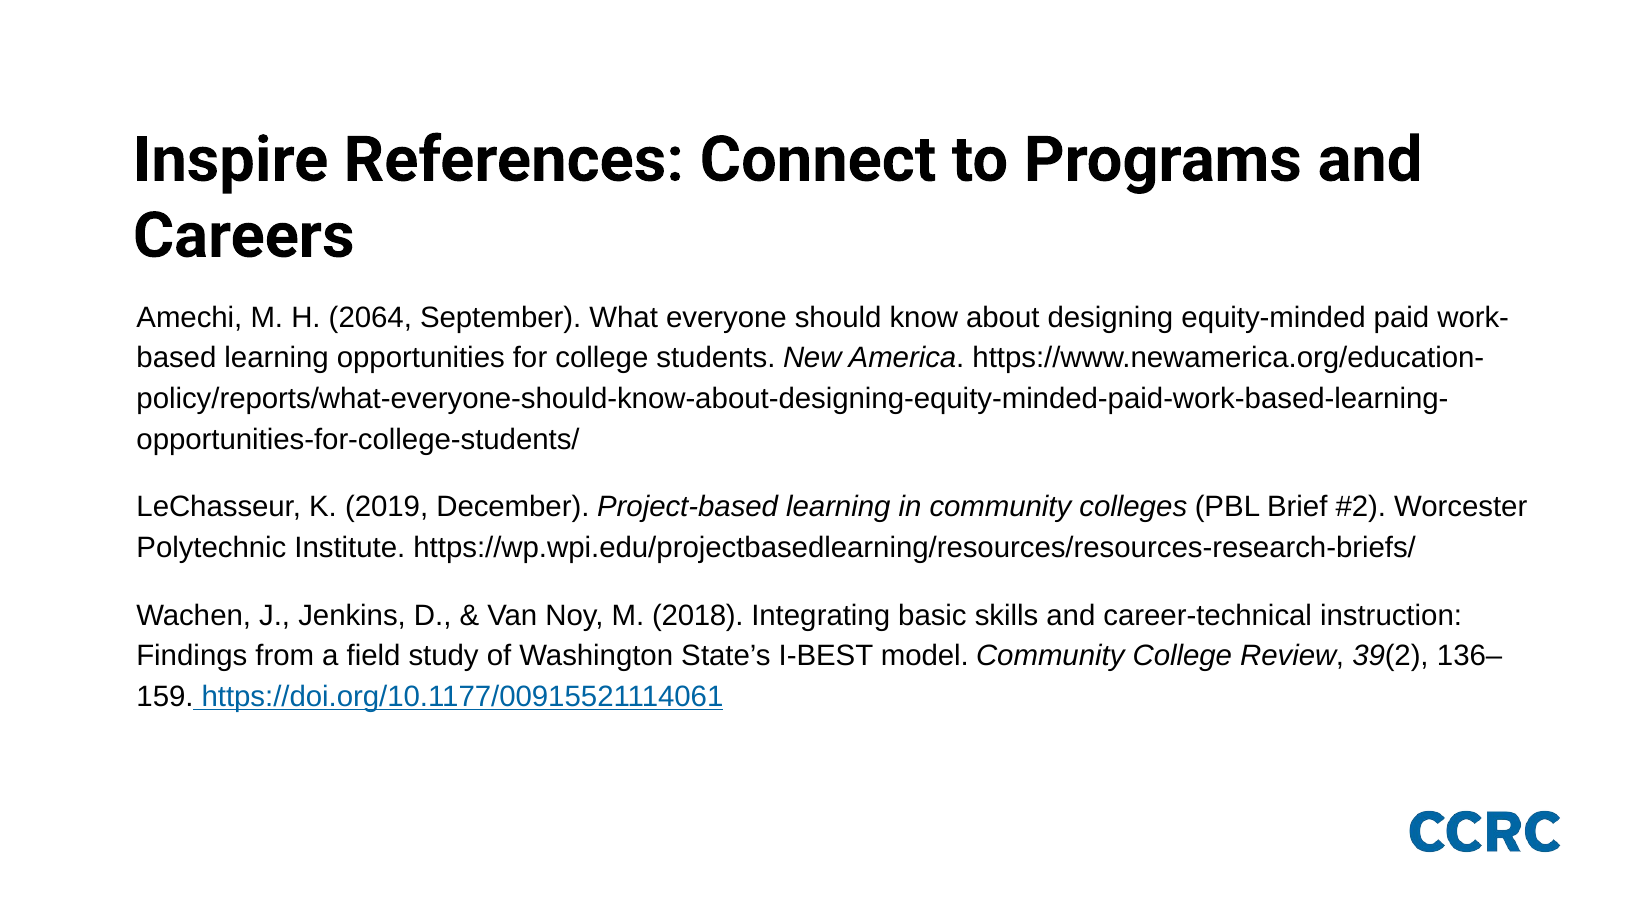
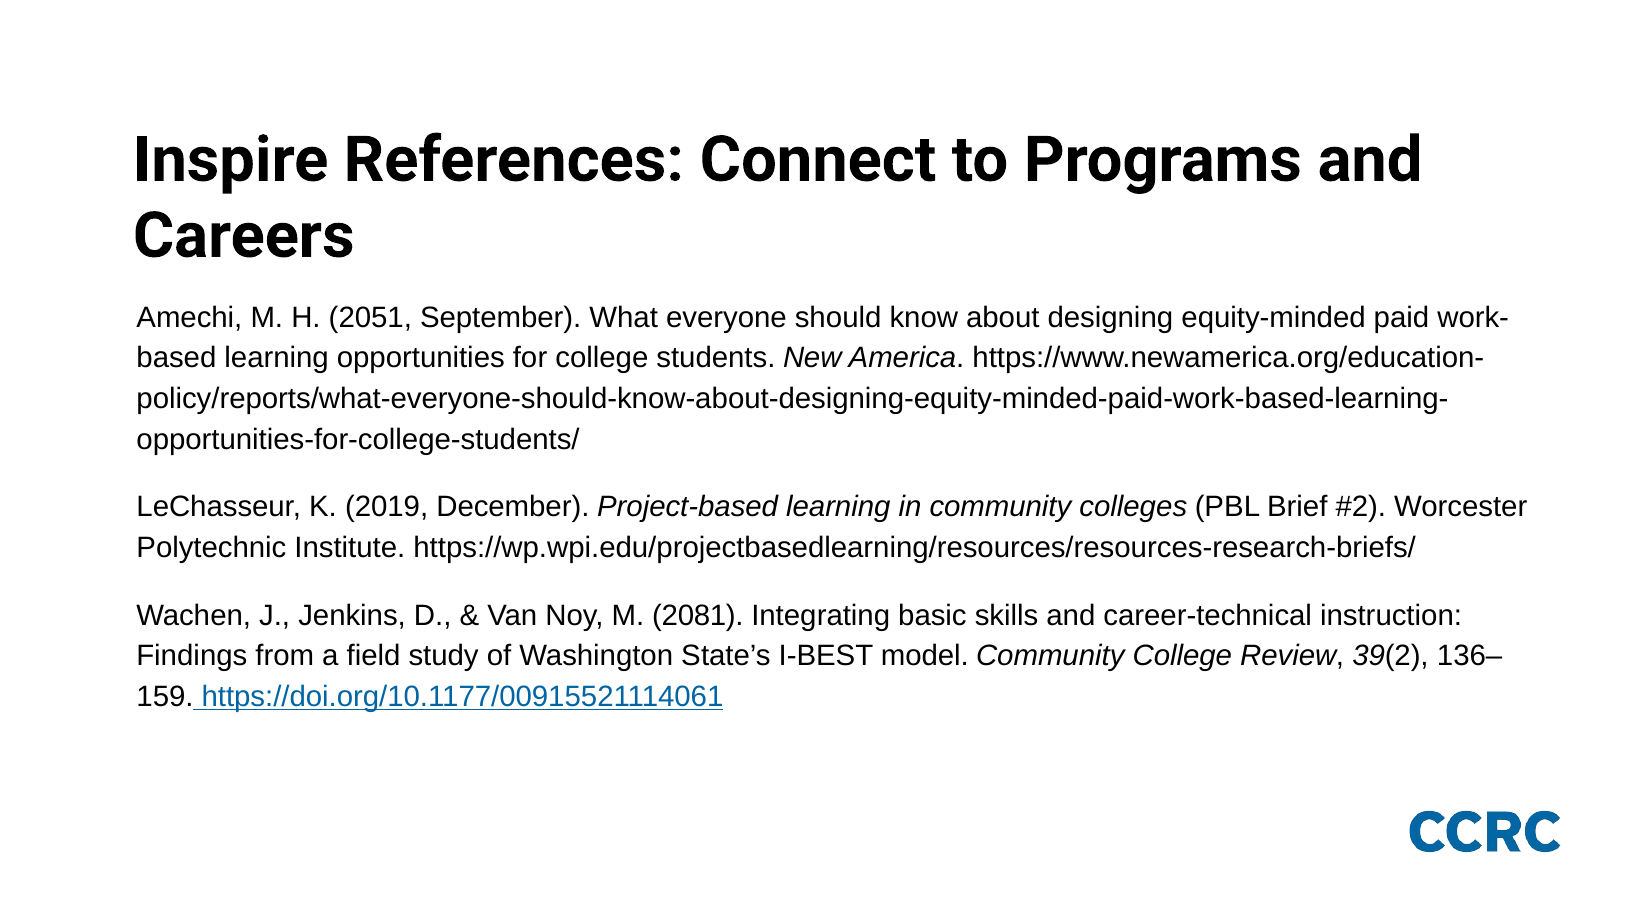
2064: 2064 -> 2051 (370, 317)
2018: 2018 -> 2081 (698, 615)
